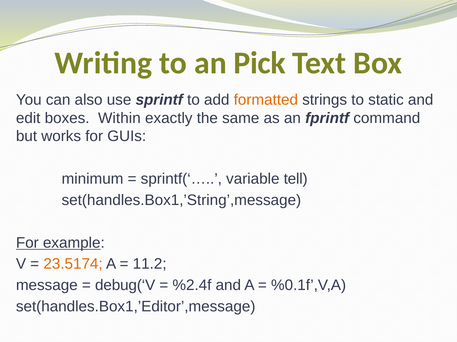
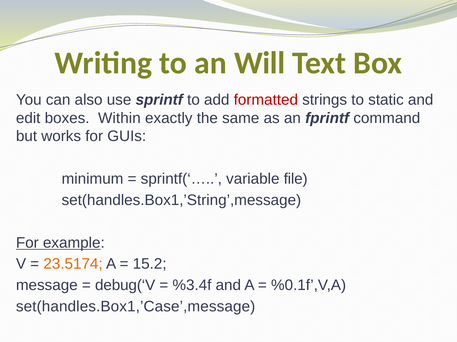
Pick: Pick -> Will (260, 63)
formatted colour: orange -> red (266, 100)
tell: tell -> file (296, 179)
11.2: 11.2 -> 15.2 (150, 265)
%2.4f: %2.4f -> %3.4f (192, 286)
set(handles.Box1,’Editor’,message: set(handles.Box1,’Editor’,message -> set(handles.Box1,’Case’,message (136, 307)
